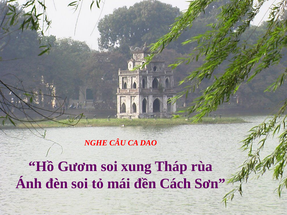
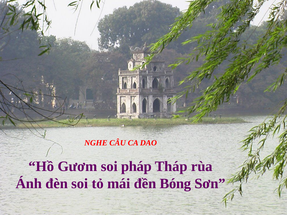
xung: xung -> pháp (136, 166)
Cách: Cách -> Bóng (175, 184)
